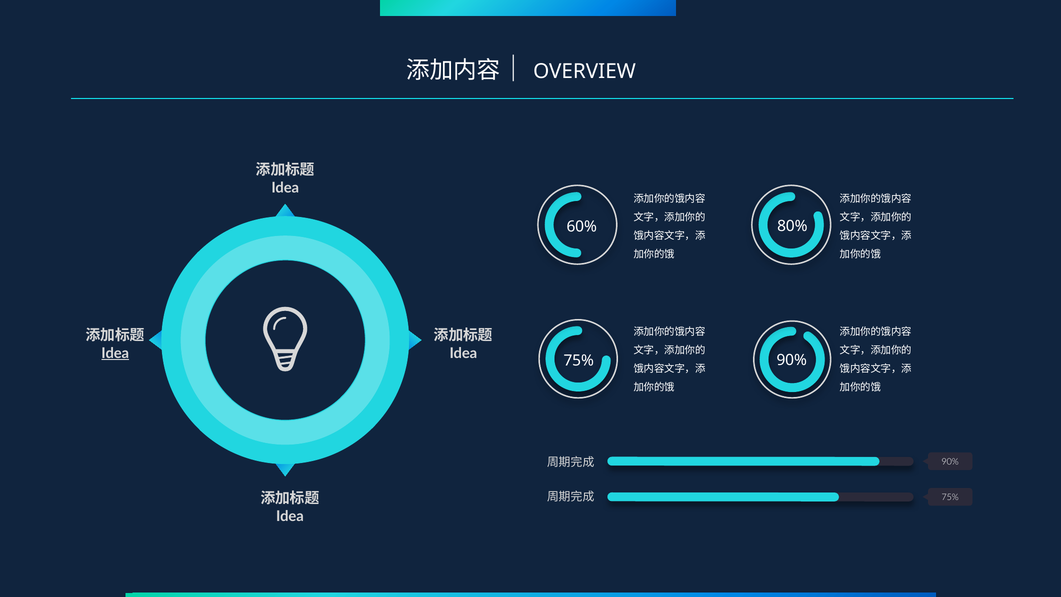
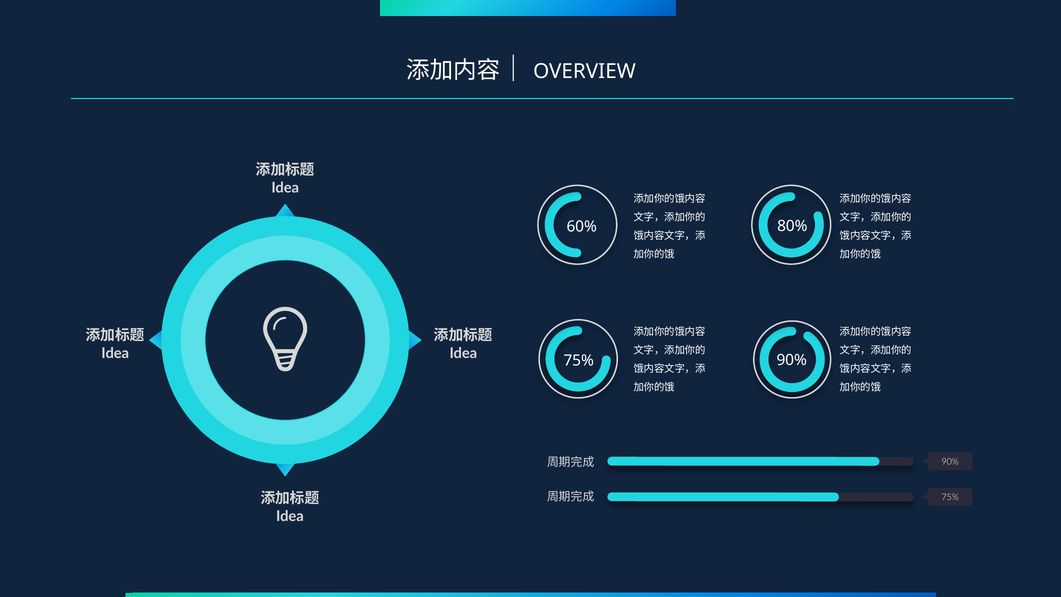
Idea underline: present -> none (115, 353)
